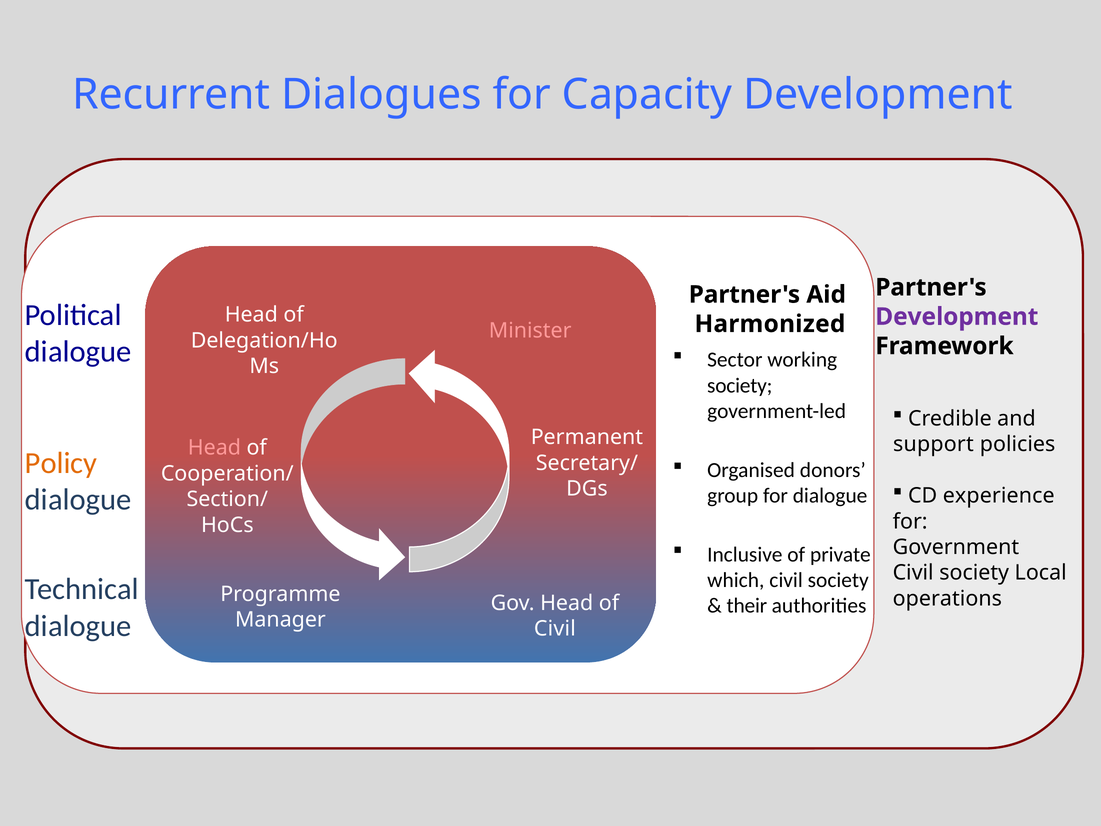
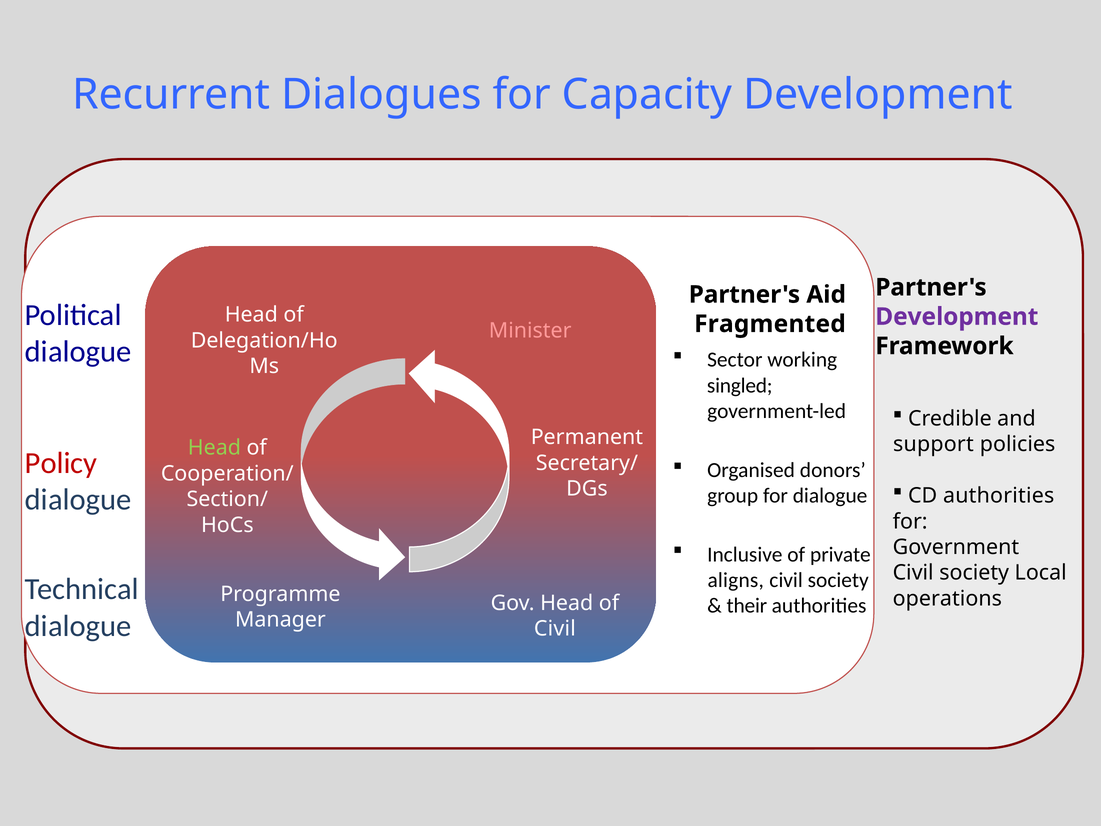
Harmonized: Harmonized -> Fragmented (770, 324)
society: society -> singled (740, 385)
Head colour: pink -> light green (214, 448)
Policy colour: orange -> red (61, 463)
CD experience: experience -> authorities (999, 496)
which: which -> aligns (736, 580)
